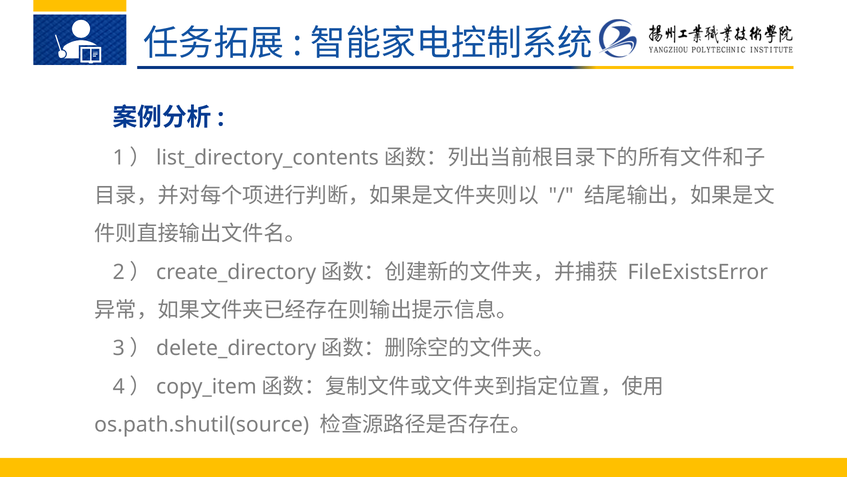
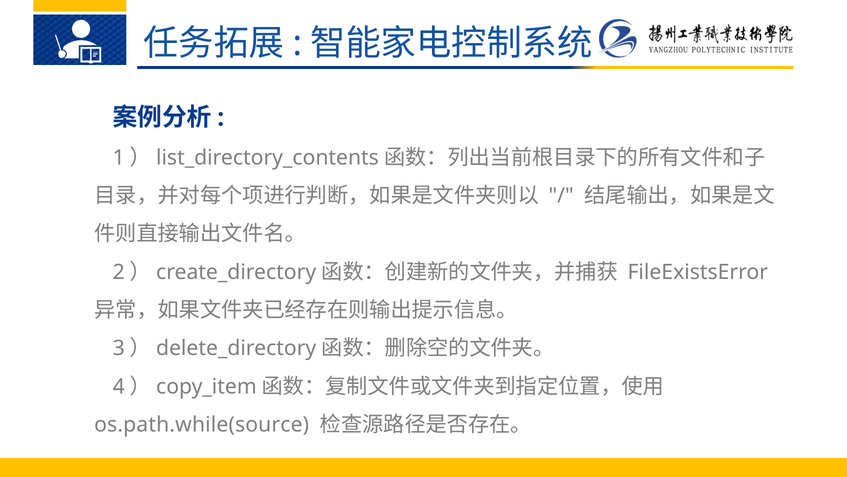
os.path.shutil(source: os.path.shutil(source -> os.path.while(source (202, 424)
